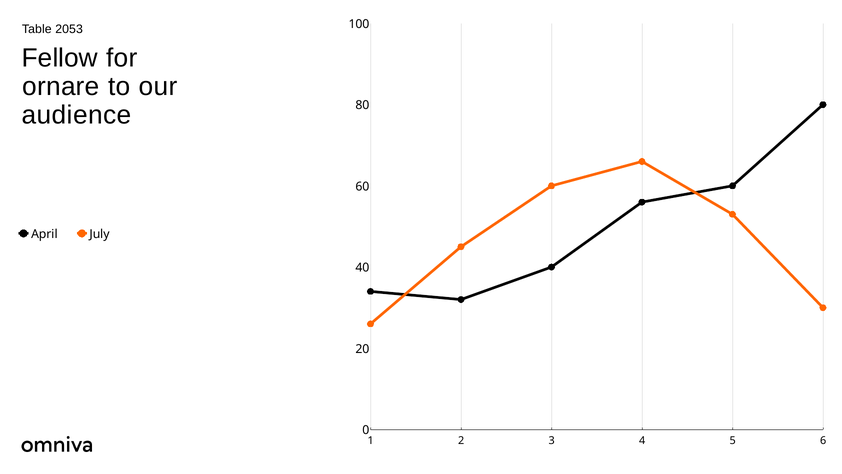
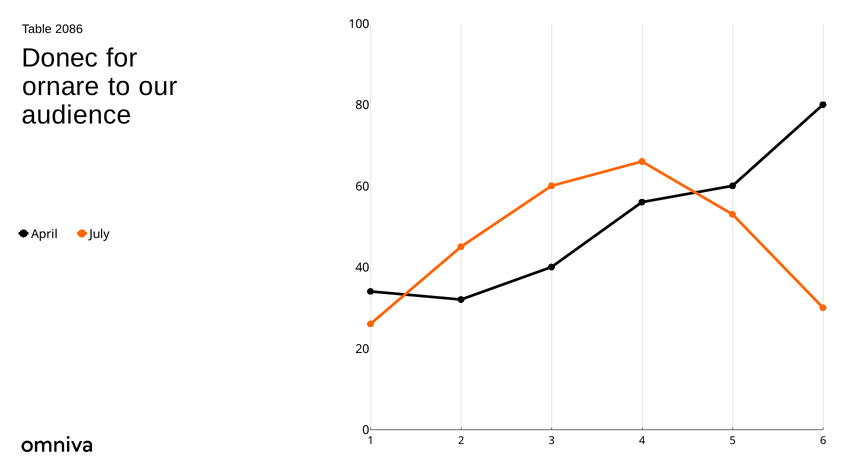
2053: 2053 -> 2086 (69, 29)
Fellow: Fellow -> Donec (60, 58)
